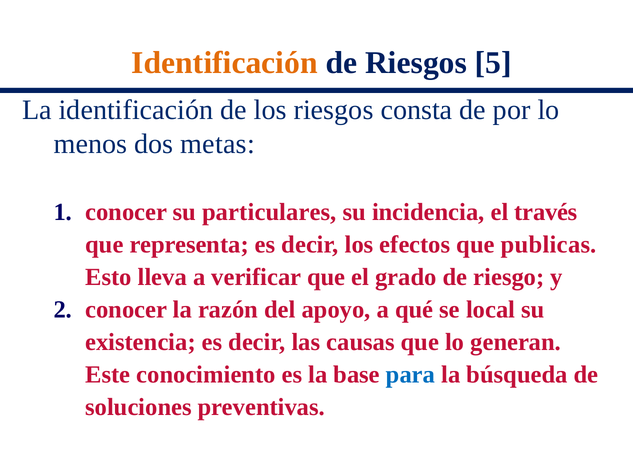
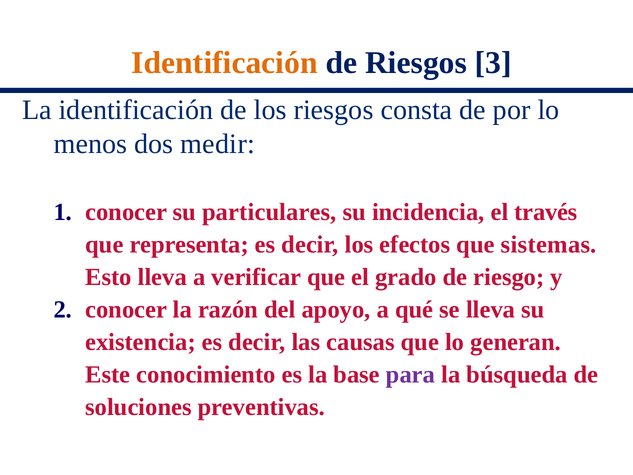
5: 5 -> 3 (493, 63)
metas: metas -> medir (218, 144)
publicas: publicas -> sistemas (549, 244)
se local: local -> lleva (491, 309)
para colour: blue -> purple (411, 374)
